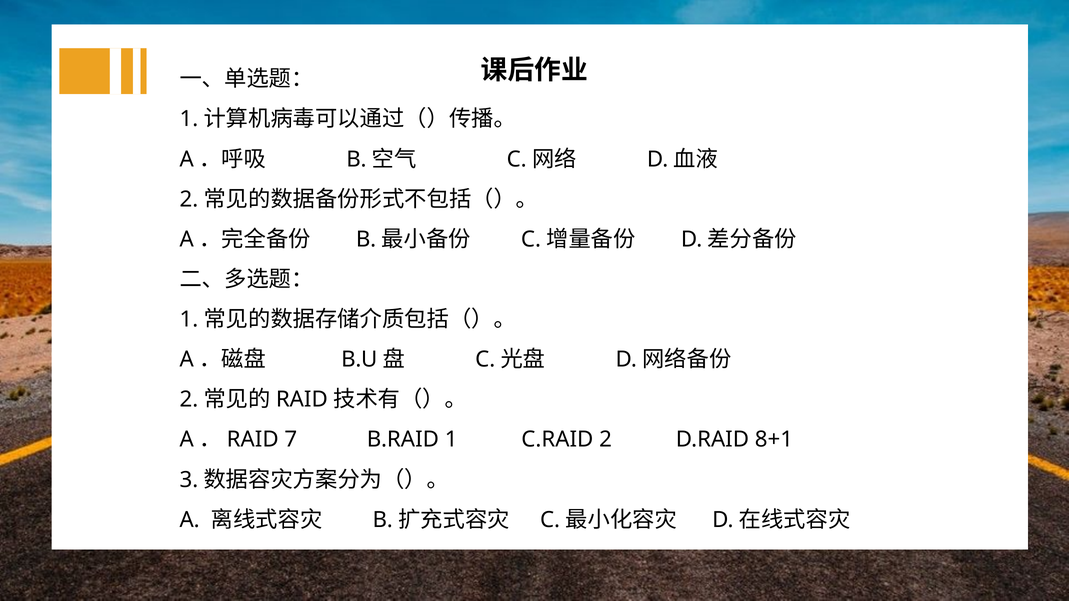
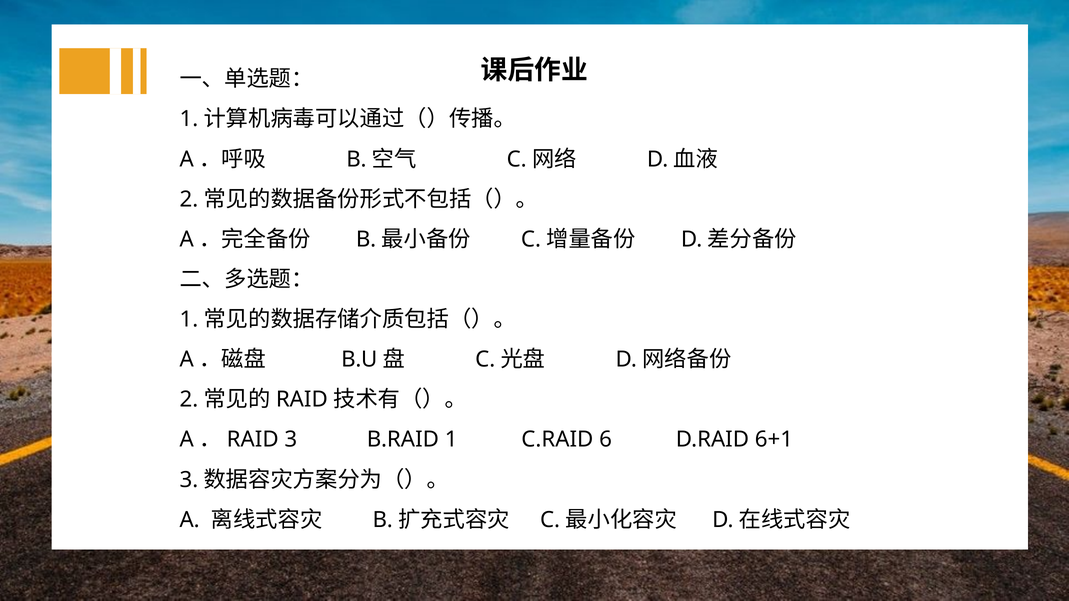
7: 7 -> 3 (291, 440)
C.RAID 2: 2 -> 6 (606, 440)
8+1: 8+1 -> 6+1 (774, 440)
